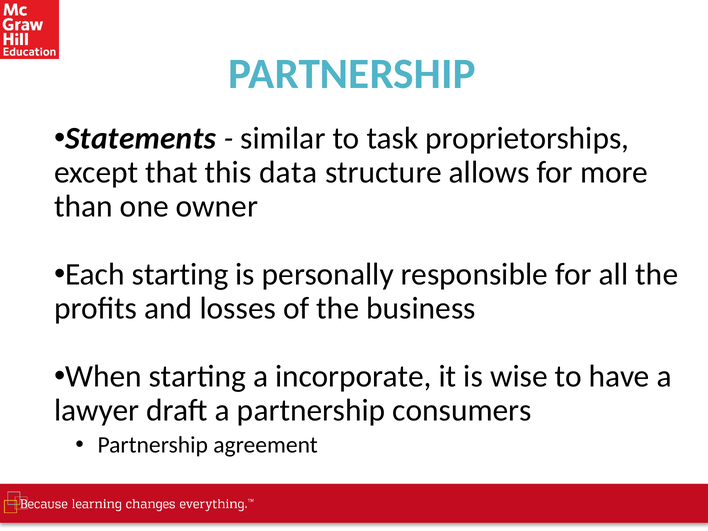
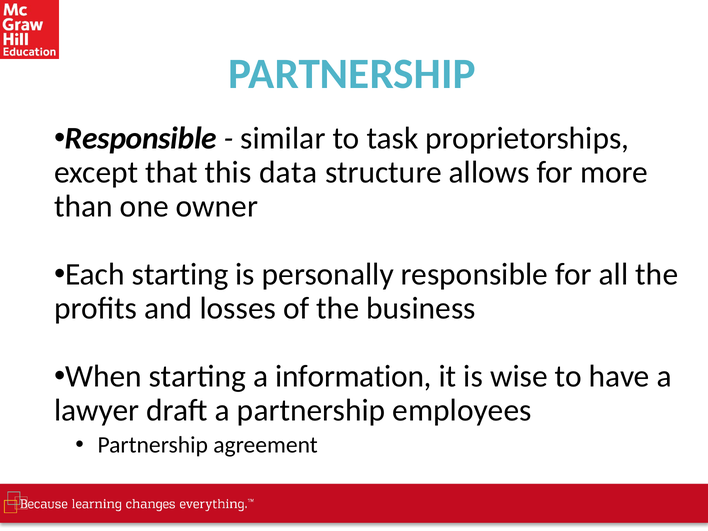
Statements: Statements -> Responsible (141, 138)
incorporate: incorporate -> information (354, 376)
consumers: consumers -> employees (462, 410)
